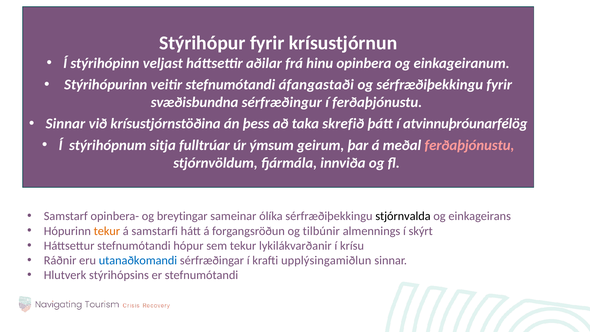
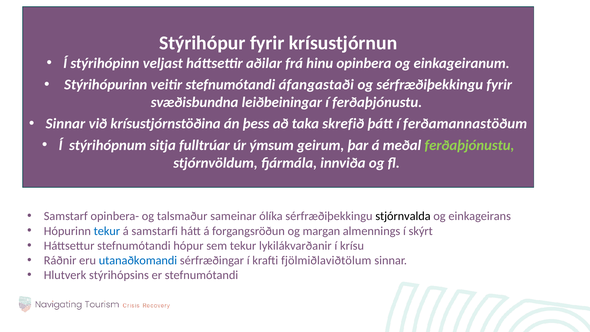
sérfræðingur: sérfræðingur -> leiðbeiningar (282, 102)
atvinnuþróunarfélög: atvinnuþróunarfélög -> ferðamannastöðum (465, 124)
ferðaþjónustu colour: pink -> light green (469, 145)
breytingar: breytingar -> talsmaður (182, 216)
tekur colour: orange -> blue (107, 231)
tilbúnir: tilbúnir -> margan (321, 231)
upplýsingamiðlun: upplýsingamiðlun -> fjölmiðlaviðtölum (326, 260)
